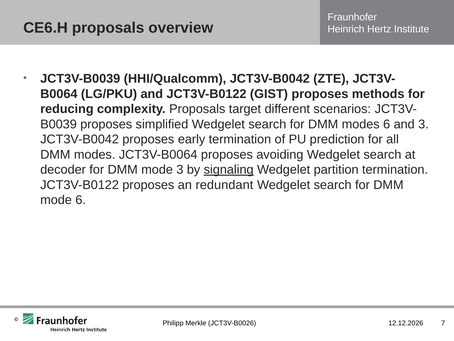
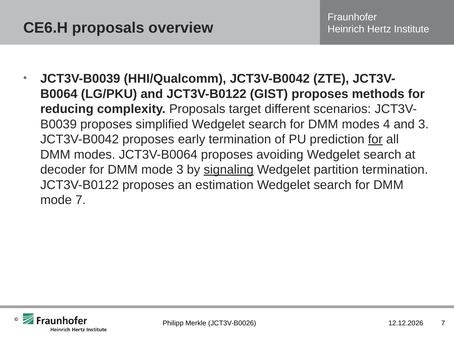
modes 6: 6 -> 4 (387, 124)
for underline: none -> present (375, 139)
redundant: redundant -> estimation (224, 185)
mode 6: 6 -> 7 (81, 200)
